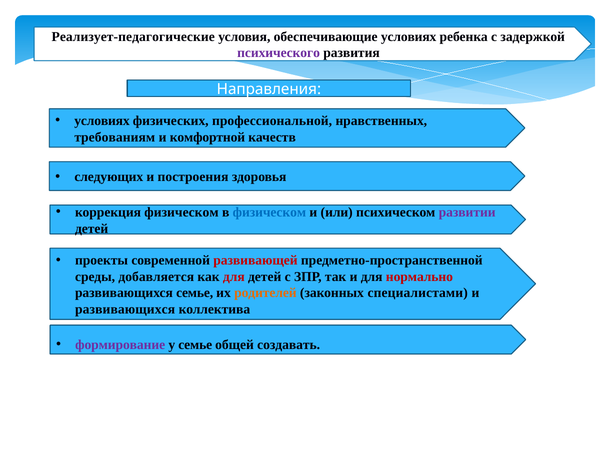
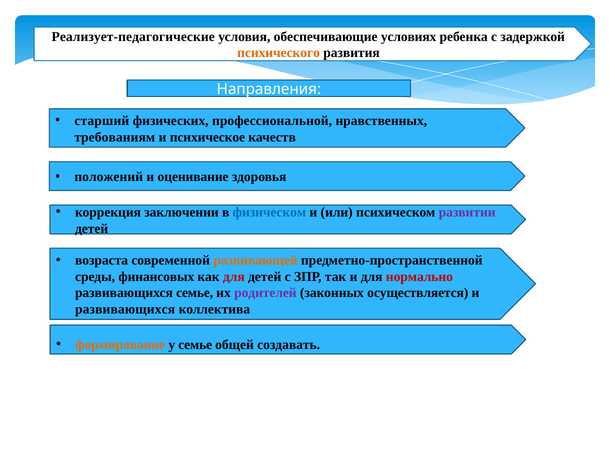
психического colour: purple -> orange (279, 53)
условиях: условиях -> старший (102, 121)
комфортной: комфортной -> психическое (207, 137)
следующих: следующих -> положений (109, 177)
построения: построения -> оценивание (193, 177)
коррекция физическом: физическом -> заключении (182, 212)
проекты: проекты -> возраста (102, 260)
развивающей colour: red -> orange (255, 260)
добавляется: добавляется -> финансовых (156, 276)
родителей colour: orange -> purple (265, 293)
специалистами: специалистами -> осуществляется (418, 293)
формирование colour: purple -> orange (120, 344)
